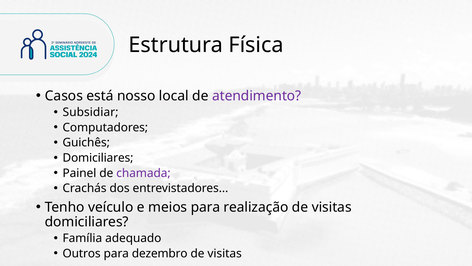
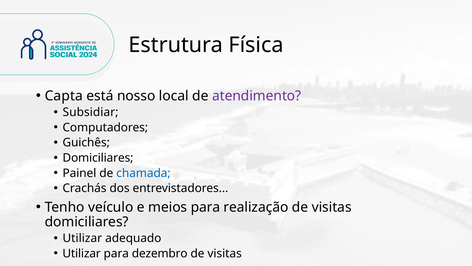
Casos: Casos -> Capta (64, 96)
chamada colour: purple -> blue (143, 173)
Família: Família -> Utilizar (82, 238)
Outros: Outros -> Utilizar (82, 253)
